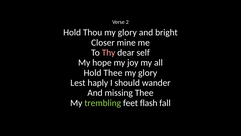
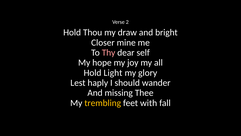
Thou my glory: glory -> draw (127, 32)
Hold Thee: Thee -> Light (113, 73)
trembling colour: light green -> yellow (103, 103)
flash: flash -> with (149, 103)
